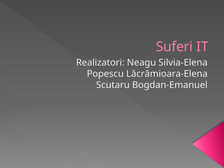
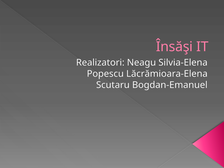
Suferi: Suferi -> Însăşi (174, 47)
